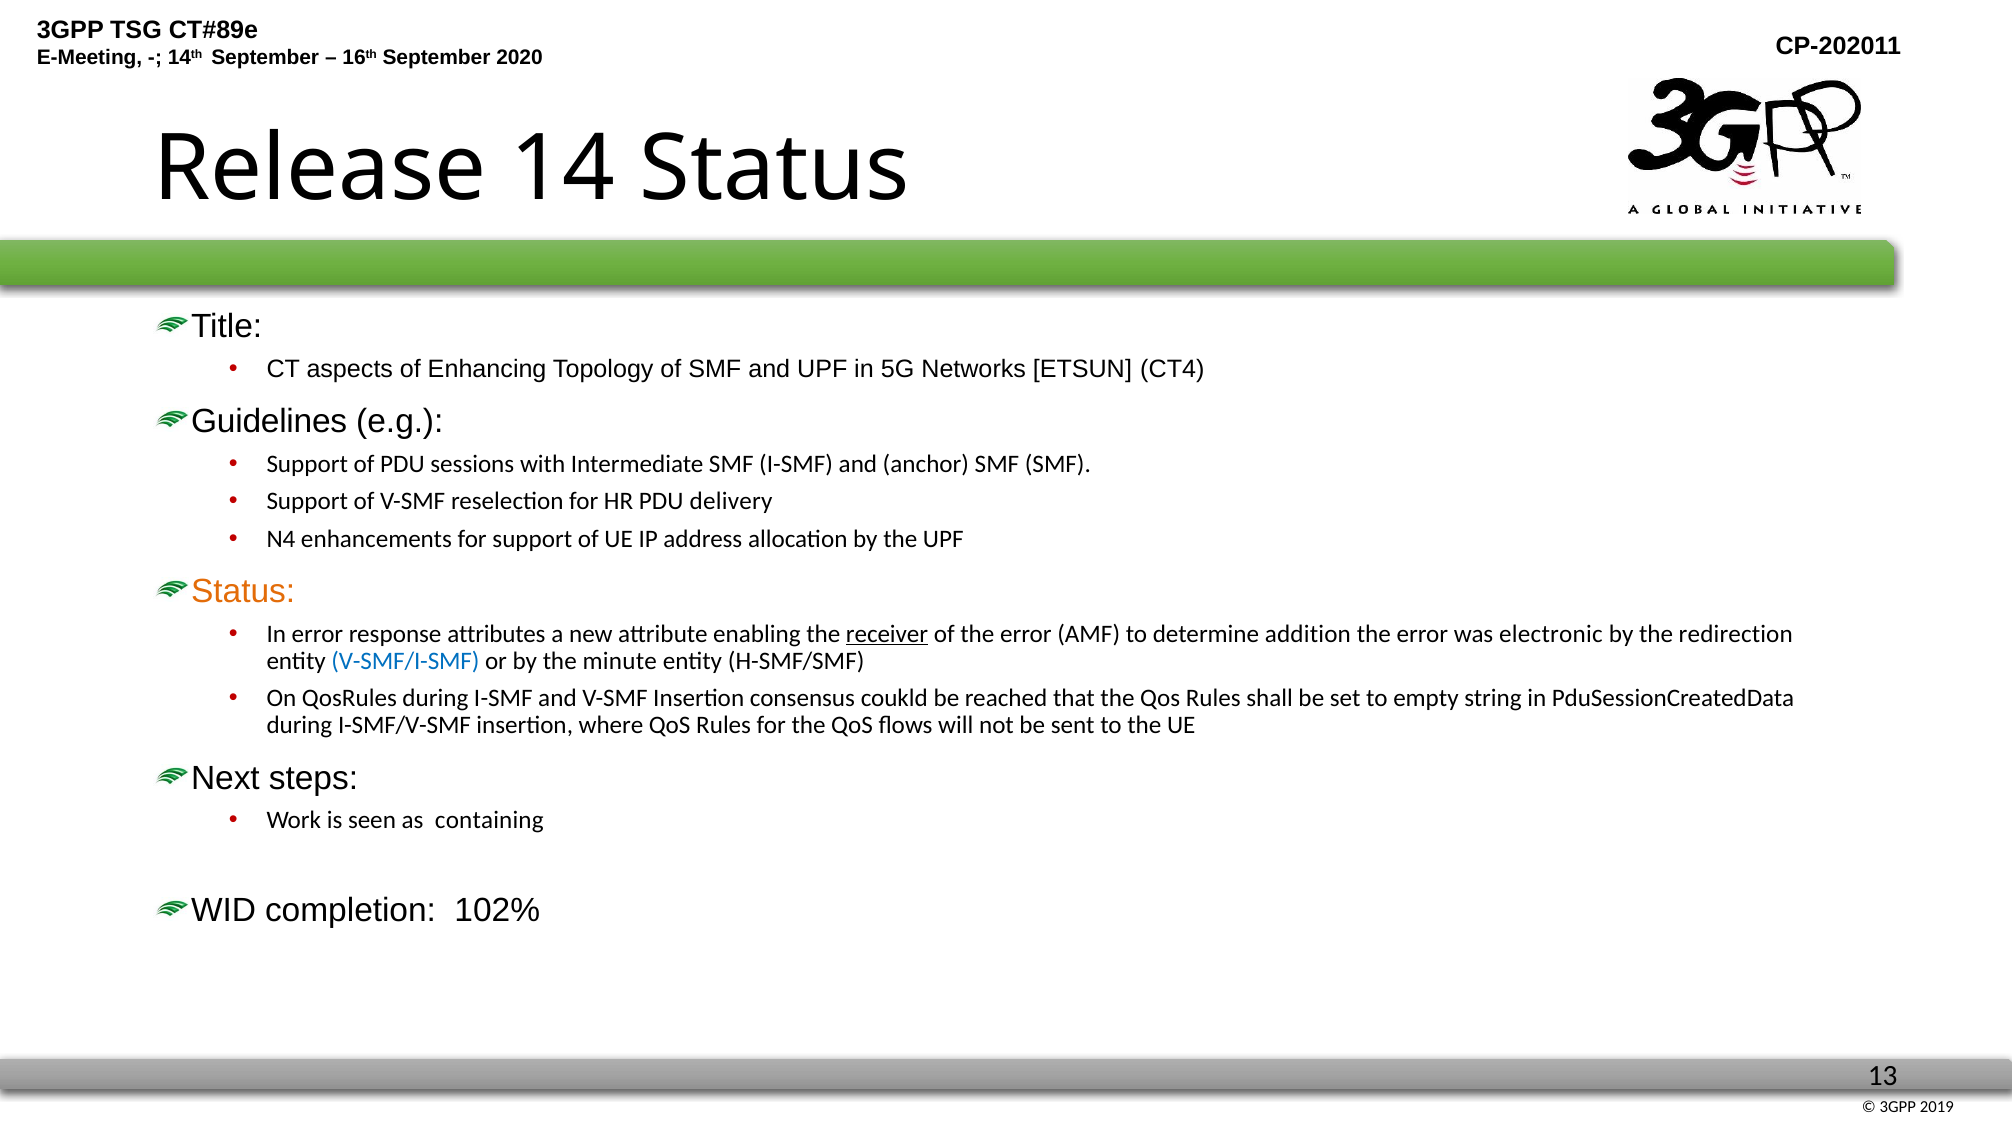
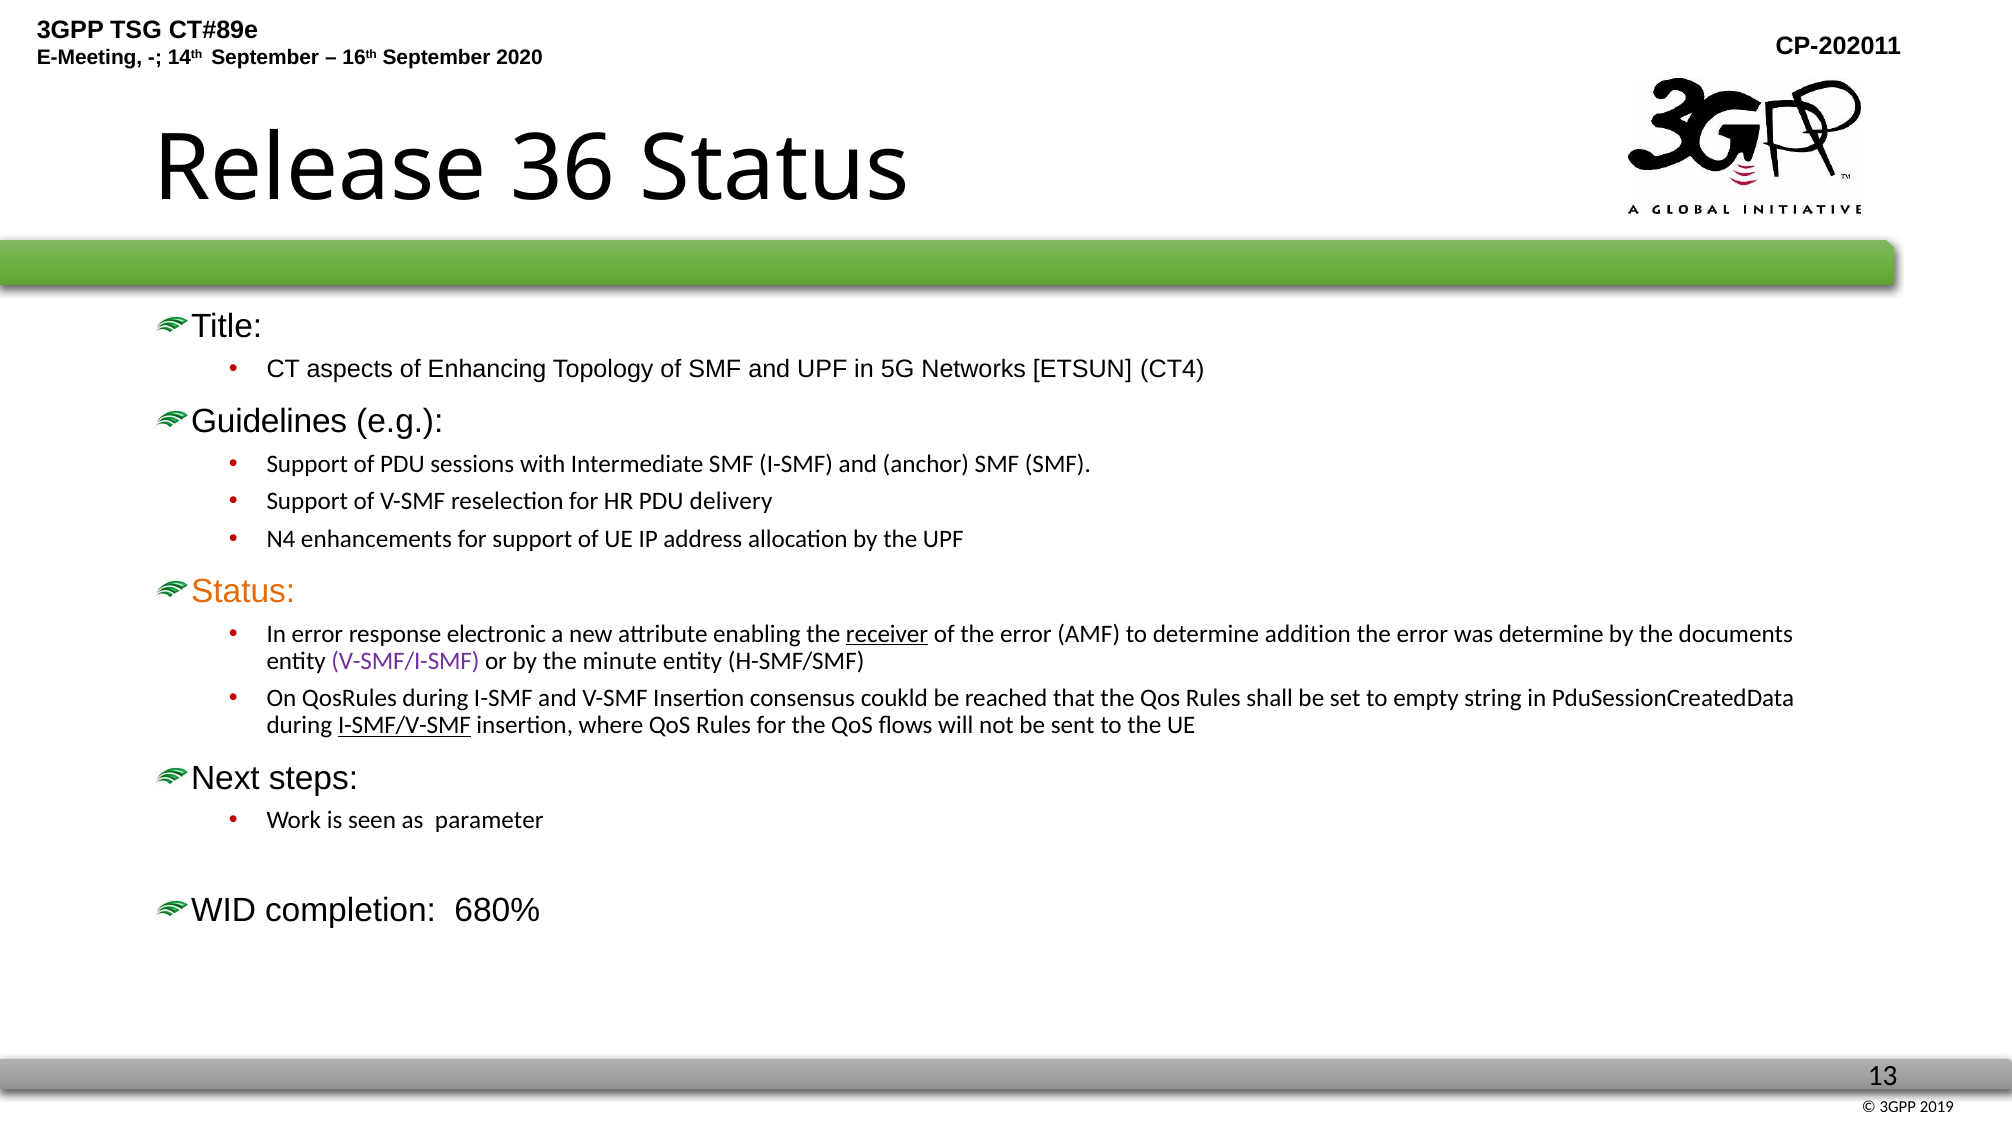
14: 14 -> 36 (563, 169)
attributes: attributes -> electronic (496, 634)
was electronic: electronic -> determine (1551, 634)
redirection: redirection -> documents (1736, 634)
V-SMF/I-SMF colour: blue -> purple (405, 661)
I-SMF/V-SMF underline: none -> present (404, 726)
containing: containing -> parameter (489, 820)
102%: 102% -> 680% (497, 910)
